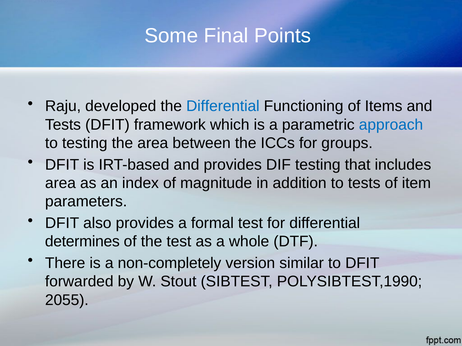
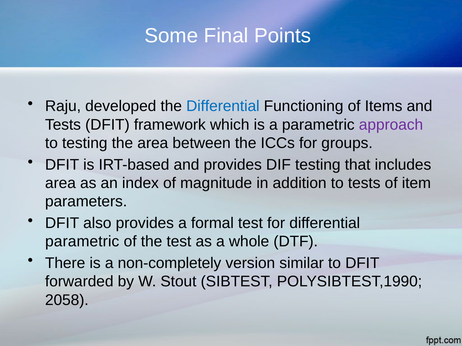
approach colour: blue -> purple (391, 125)
determines: determines -> parametric (82, 242)
2055: 2055 -> 2058 (67, 300)
